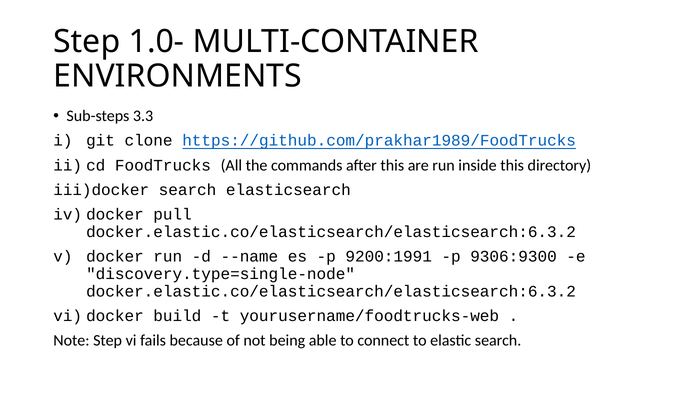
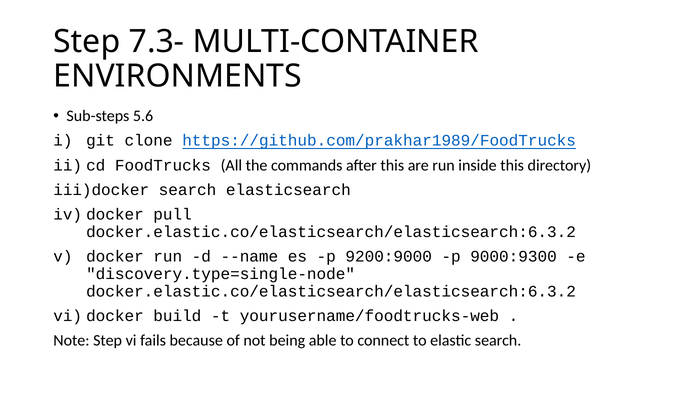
1.0-: 1.0- -> 7.3- (157, 41)
3.3: 3.3 -> 5.6 (143, 116)
9200:1991: 9200:1991 -> 9200:9000 (389, 256)
9306:9300: 9306:9300 -> 9000:9300 (514, 256)
